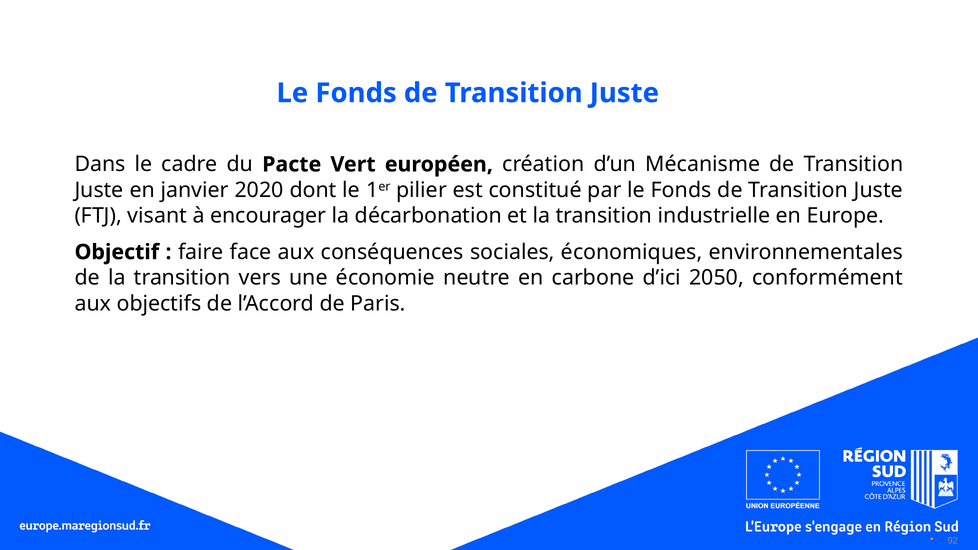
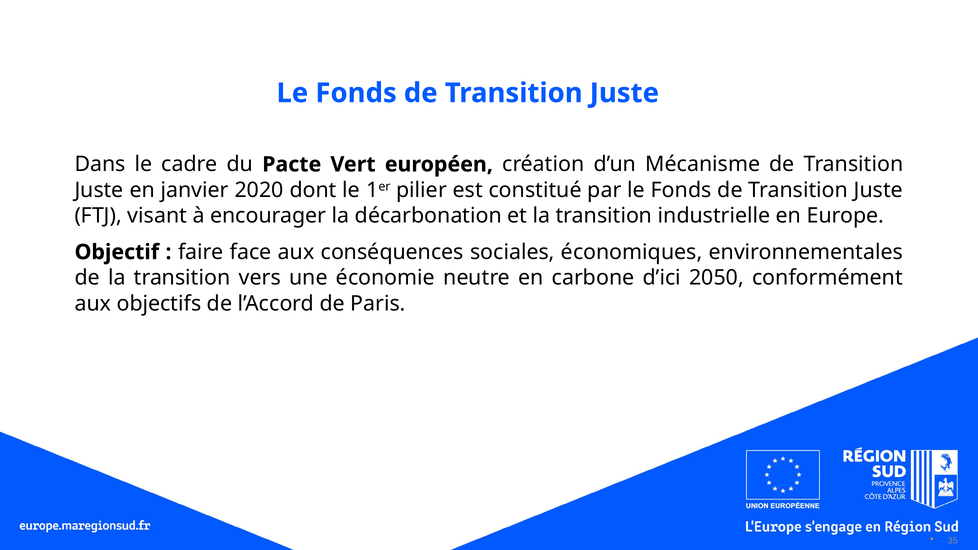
92: 92 -> 35 (953, 541)
